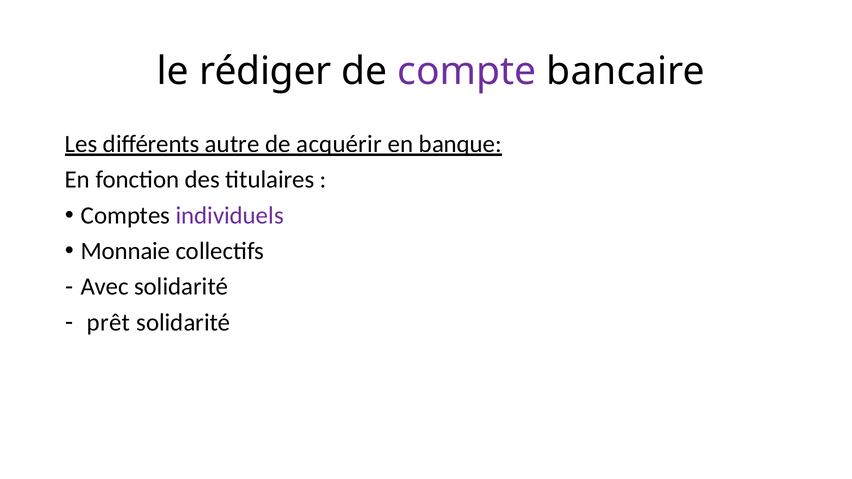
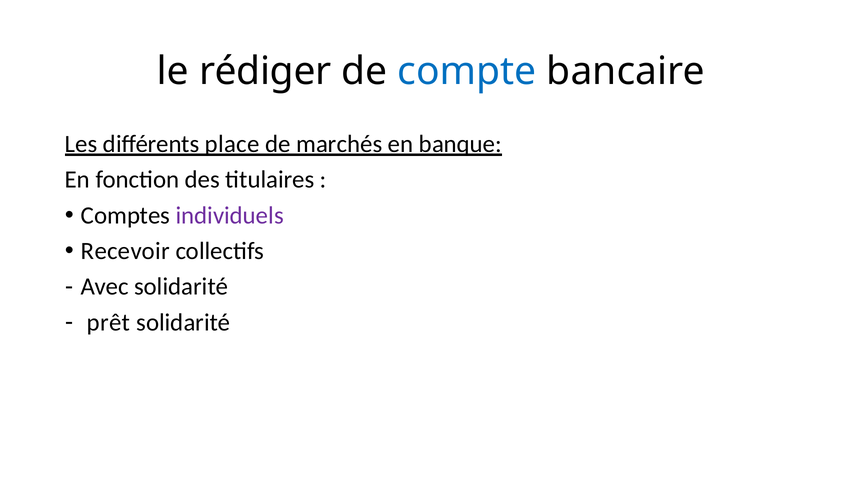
compte colour: purple -> blue (467, 72)
autre: autre -> place (232, 144)
acquérir: acquérir -> marchés (339, 144)
Monnaie: Monnaie -> Recevoir (125, 251)
